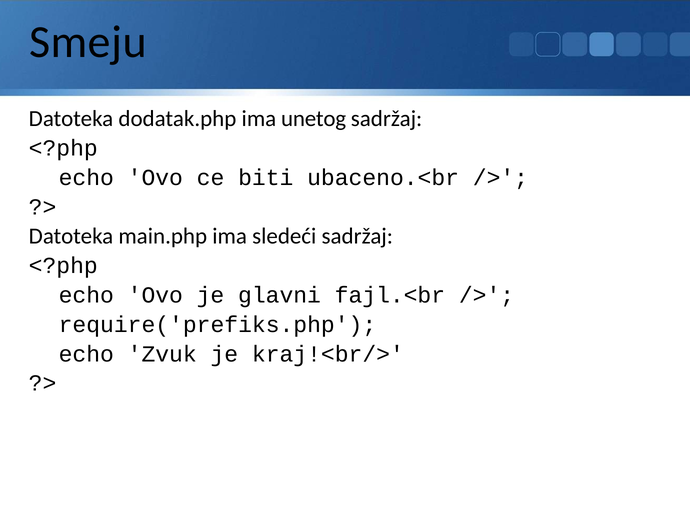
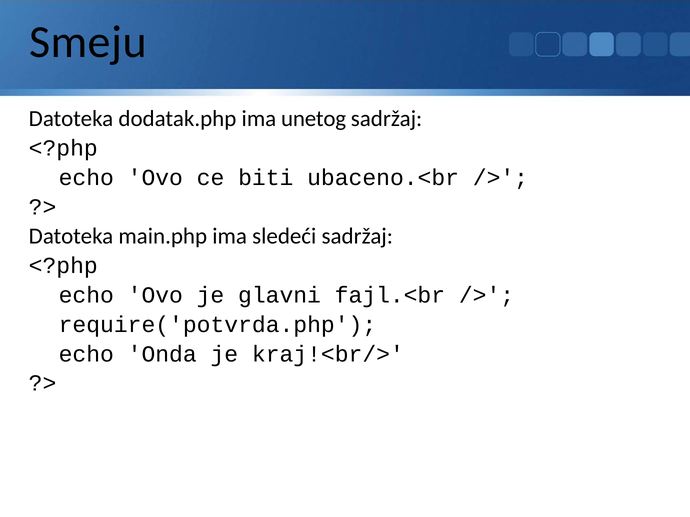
require('prefiks.php: require('prefiks.php -> require('potvrda.php (217, 325)
Zvuk: Zvuk -> Onda (162, 354)
